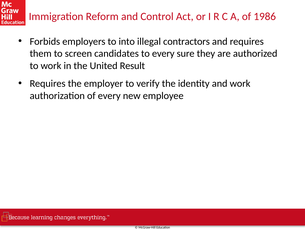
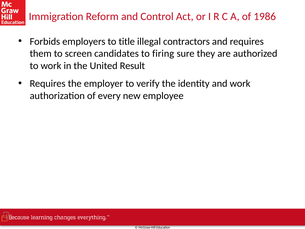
into: into -> title (127, 41)
to every: every -> firing (163, 54)
